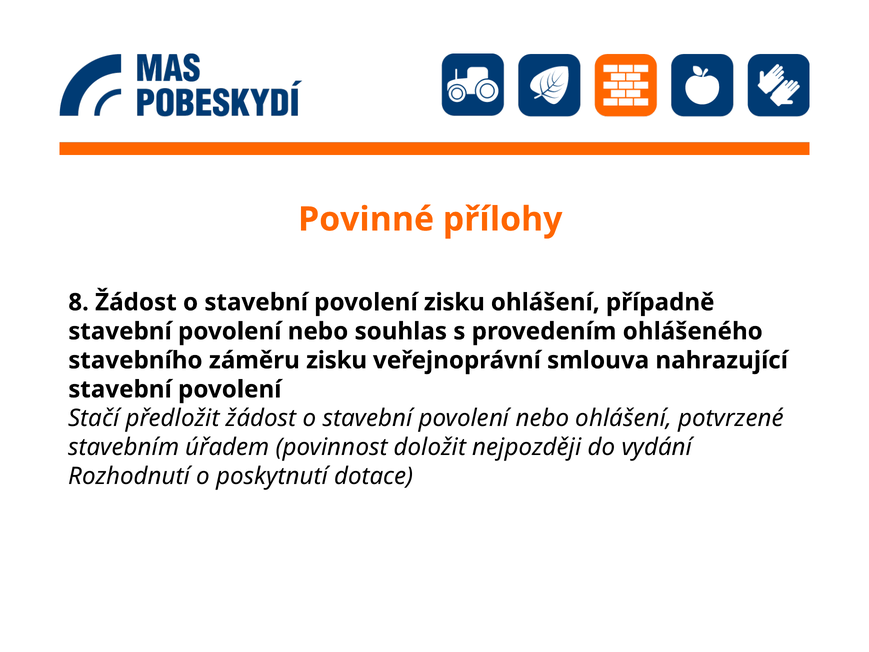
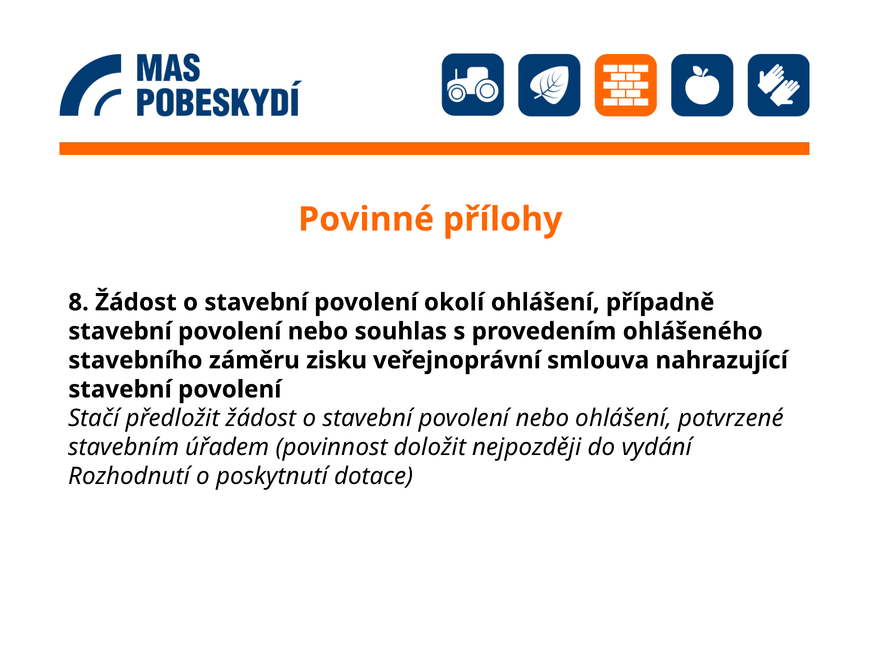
povolení zisku: zisku -> okolí (454, 302)
